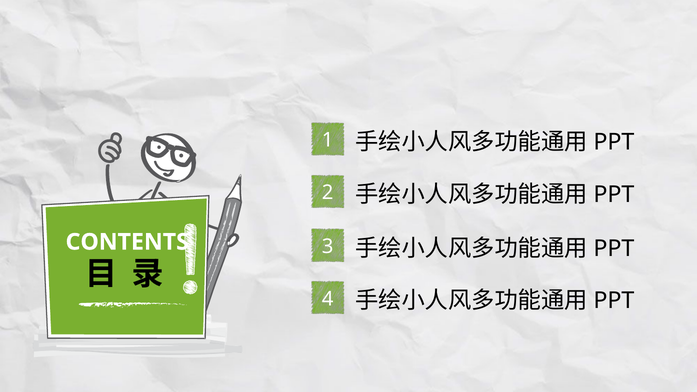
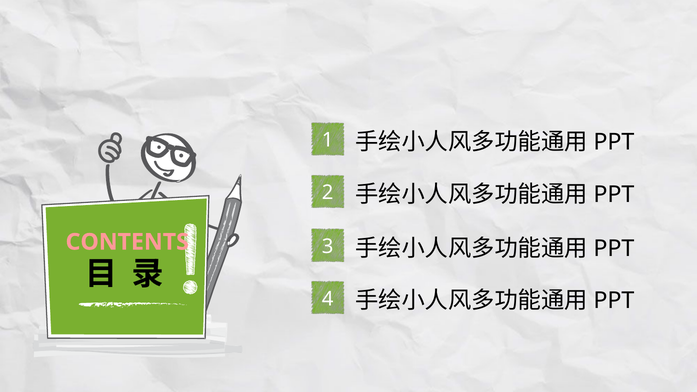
CONTENTS colour: white -> pink (127, 242)
